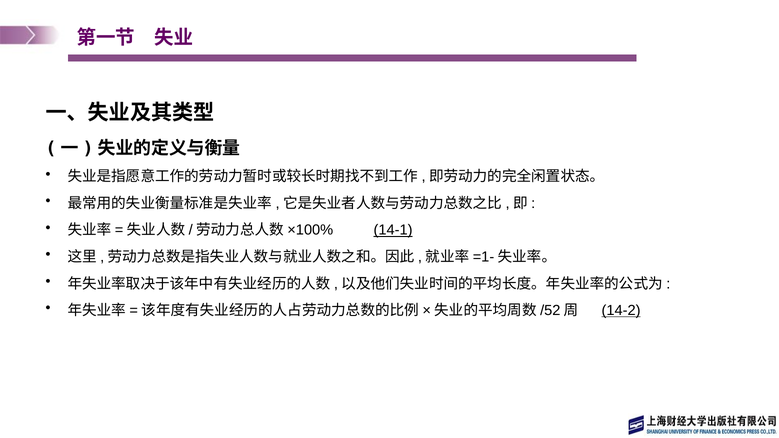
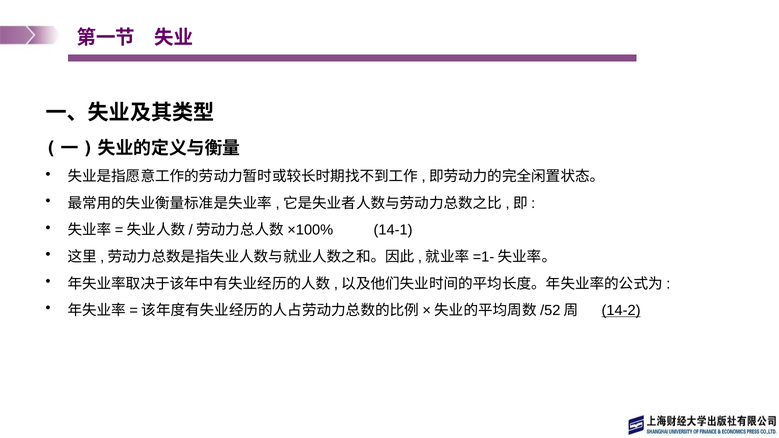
14-1 underline: present -> none (393, 230)
